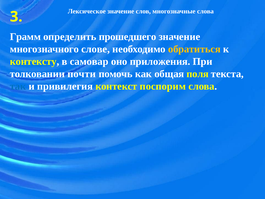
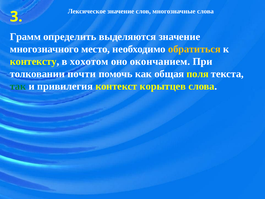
прошедшего: прошедшего -> выделяются (128, 37)
слове: слове -> место (96, 49)
самовар: самовар -> хохотом (89, 61)
приложения: приложения -> окончанием (160, 61)
так colour: blue -> green (18, 86)
поспорим: поспорим -> корытцев (163, 86)
